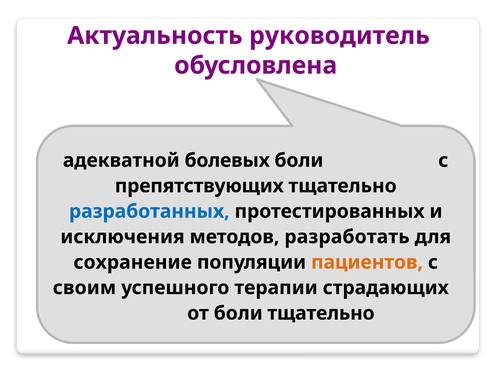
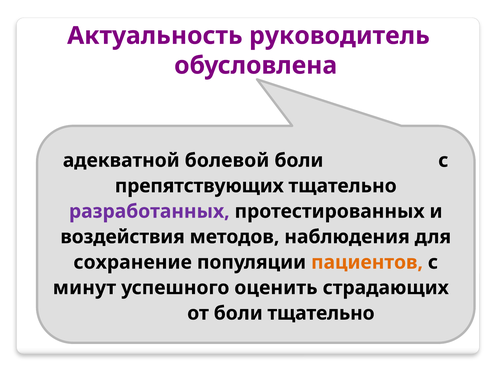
болевых: болевых -> болевой (227, 160)
разработанных colour: blue -> purple (149, 211)
исключения: исключения -> воздействия (123, 237)
разработать: разработать -> наблюдения (347, 237)
своим: своим -> минут (84, 288)
терапии: терапии -> оценить (276, 288)
